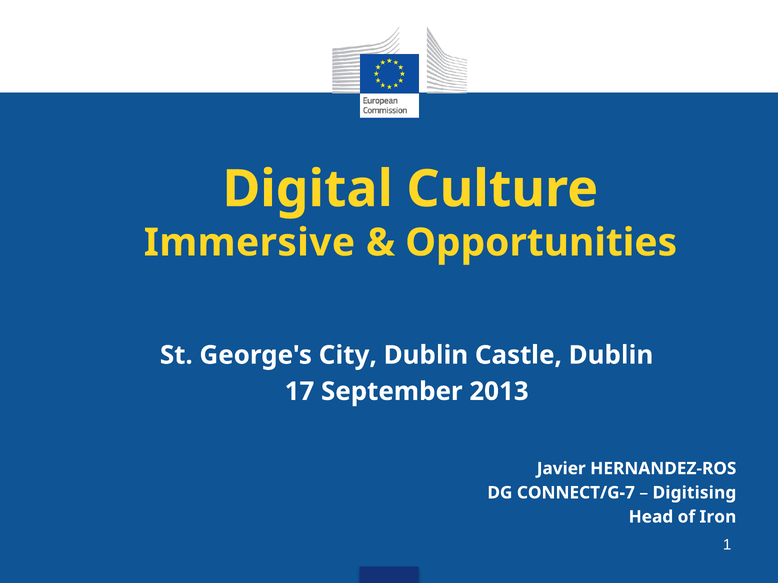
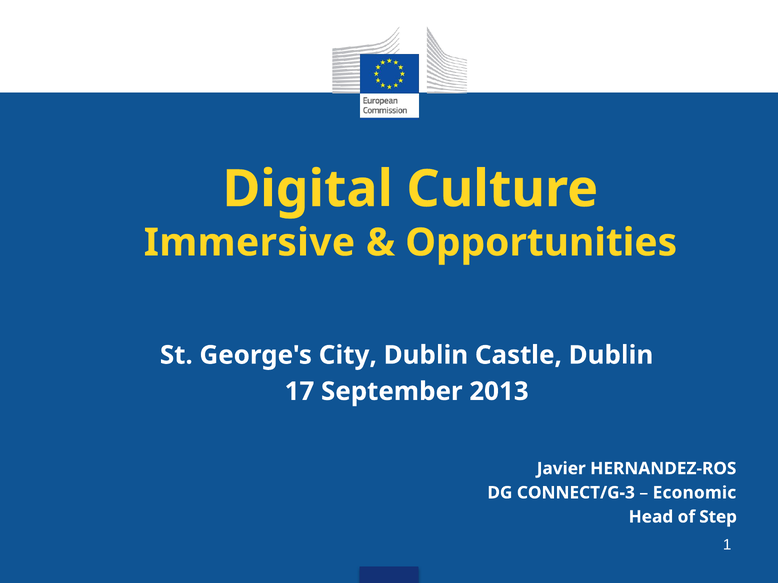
CONNECT/G-7: CONNECT/G-7 -> CONNECT/G-3 (576, 493)
Digitising: Digitising -> Economic (694, 493)
Iron: Iron -> Step (718, 517)
